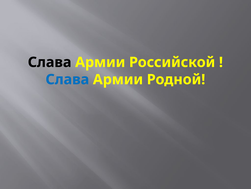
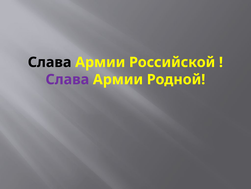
Слава colour: blue -> purple (67, 79)
